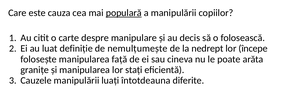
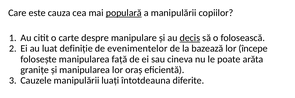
decis underline: none -> present (190, 38)
nemulțumește: nemulțumește -> evenimentelor (137, 49)
nedrept: nedrept -> bazează (207, 49)
stați: stați -> oraș (134, 70)
